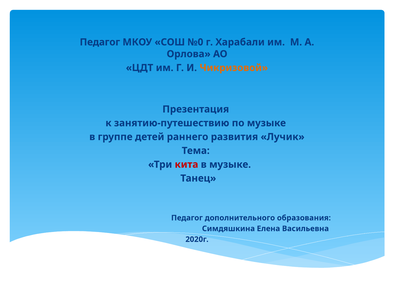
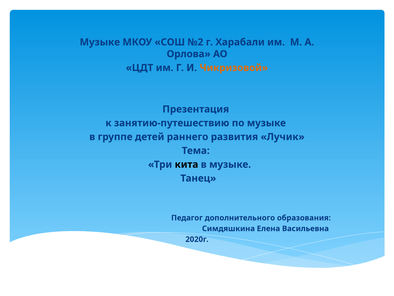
Педагог: Педагог -> Музыке (100, 42)
№0: №0 -> №2 (195, 42)
кита colour: red -> black (186, 164)
